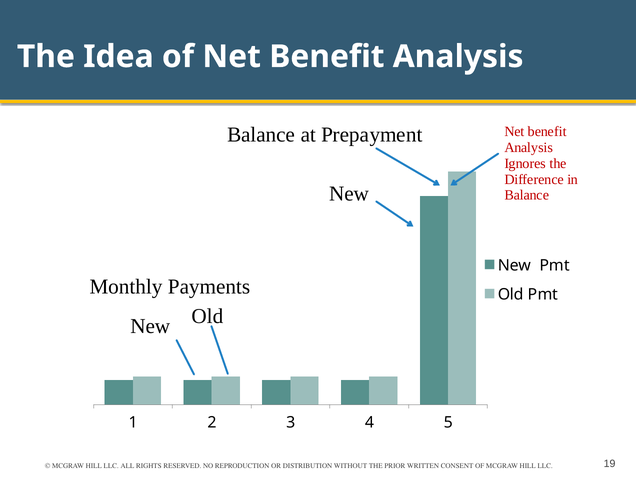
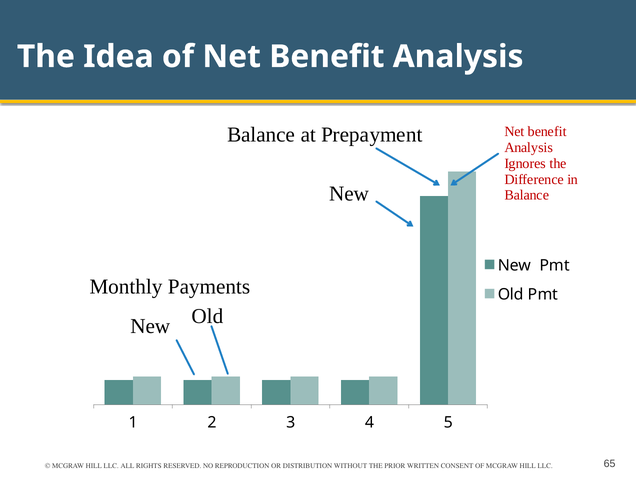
19: 19 -> 65 (610, 464)
